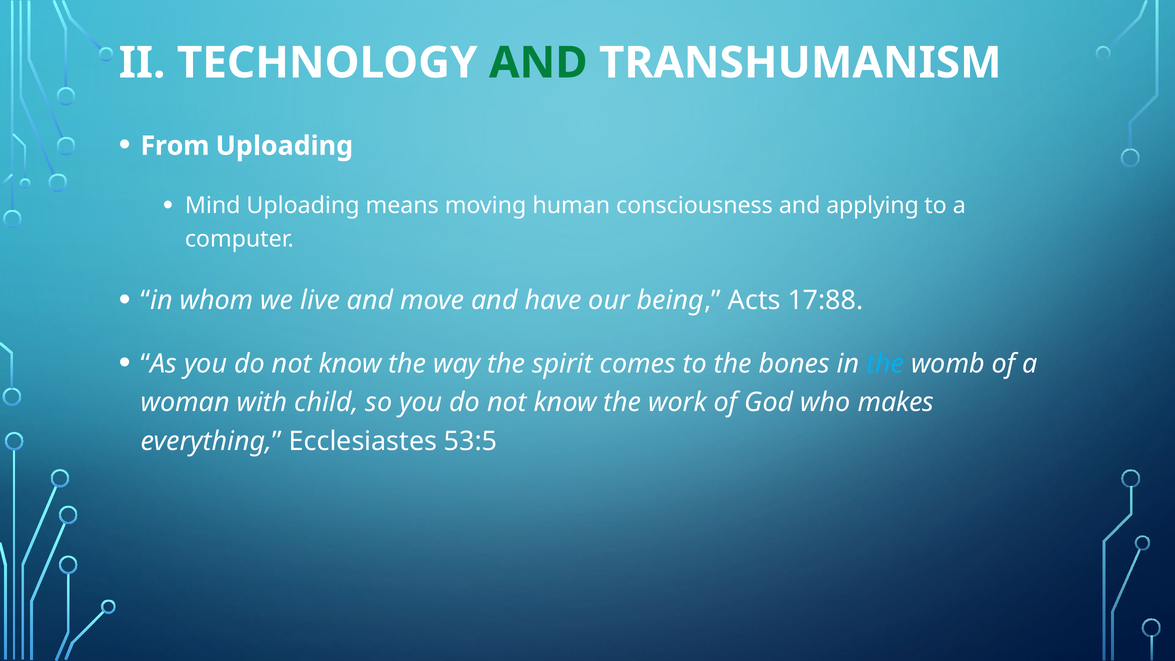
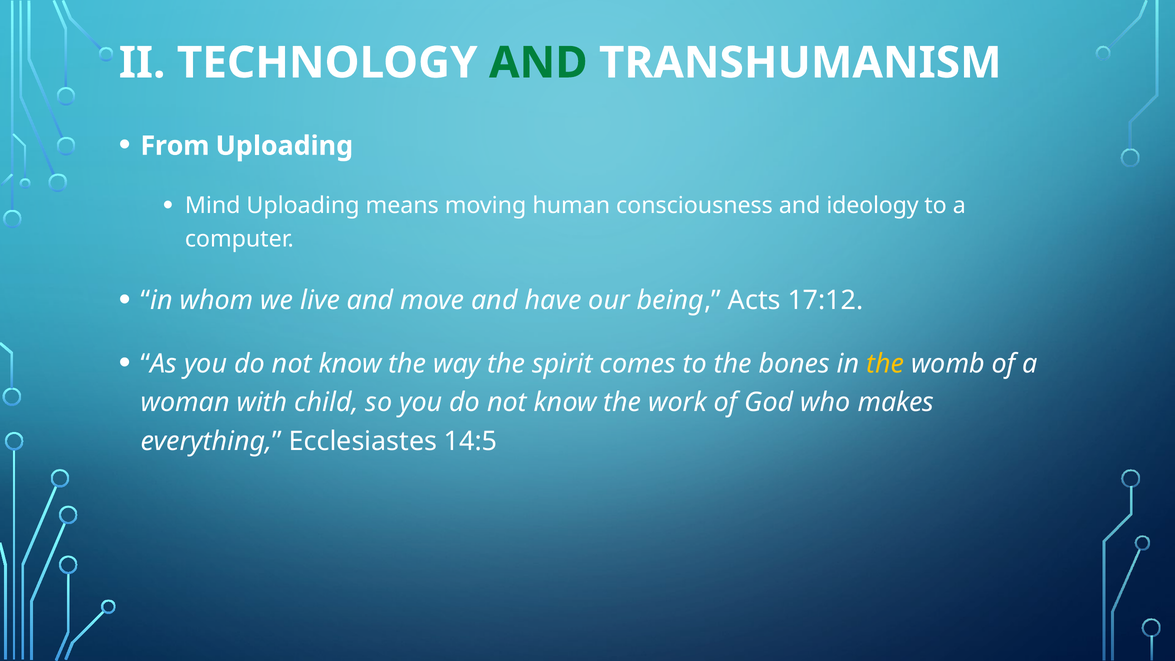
applying: applying -> ideology (873, 206)
17:88: 17:88 -> 17:12 (825, 301)
the colour: light blue -> yellow (885, 364)
53:5: 53:5 -> 14:5 (471, 441)
